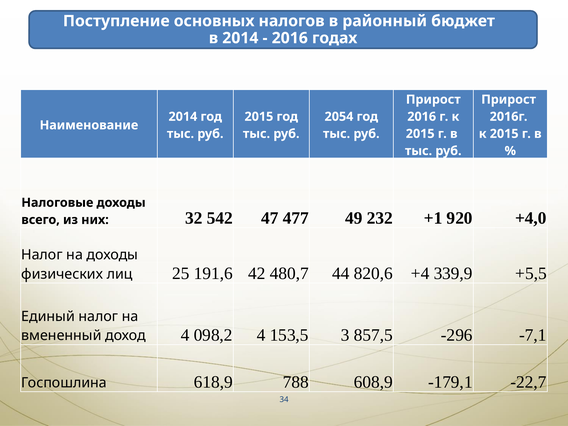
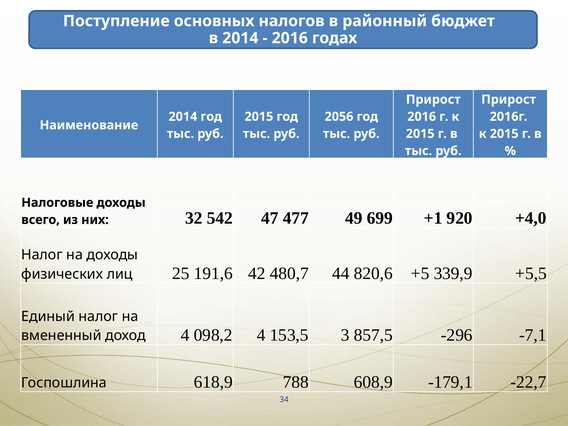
2054: 2054 -> 2056 (339, 117)
232: 232 -> 699 (380, 218)
+4: +4 -> +5 (420, 273)
